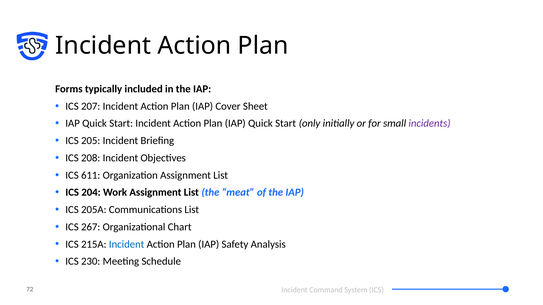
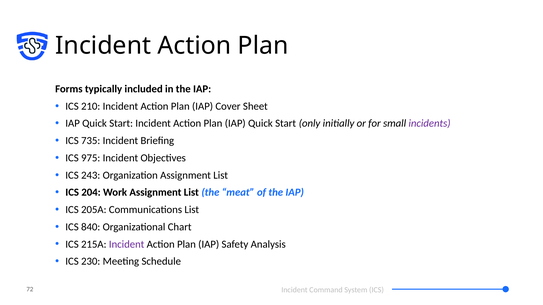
207: 207 -> 210 (91, 106)
205: 205 -> 735 (91, 141)
208: 208 -> 975 (91, 158)
611: 611 -> 243 (91, 175)
267: 267 -> 840 (91, 227)
Incident colour: blue -> purple (127, 244)
